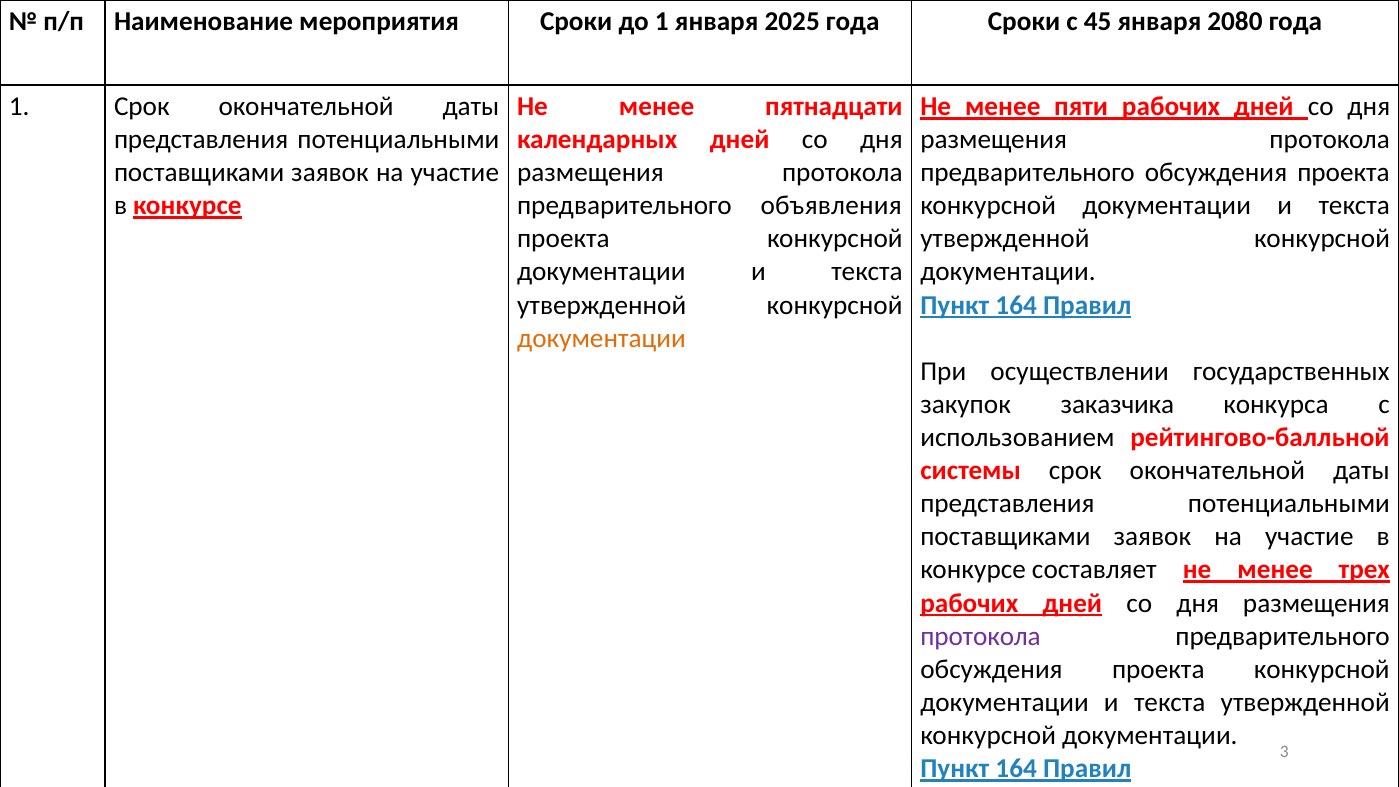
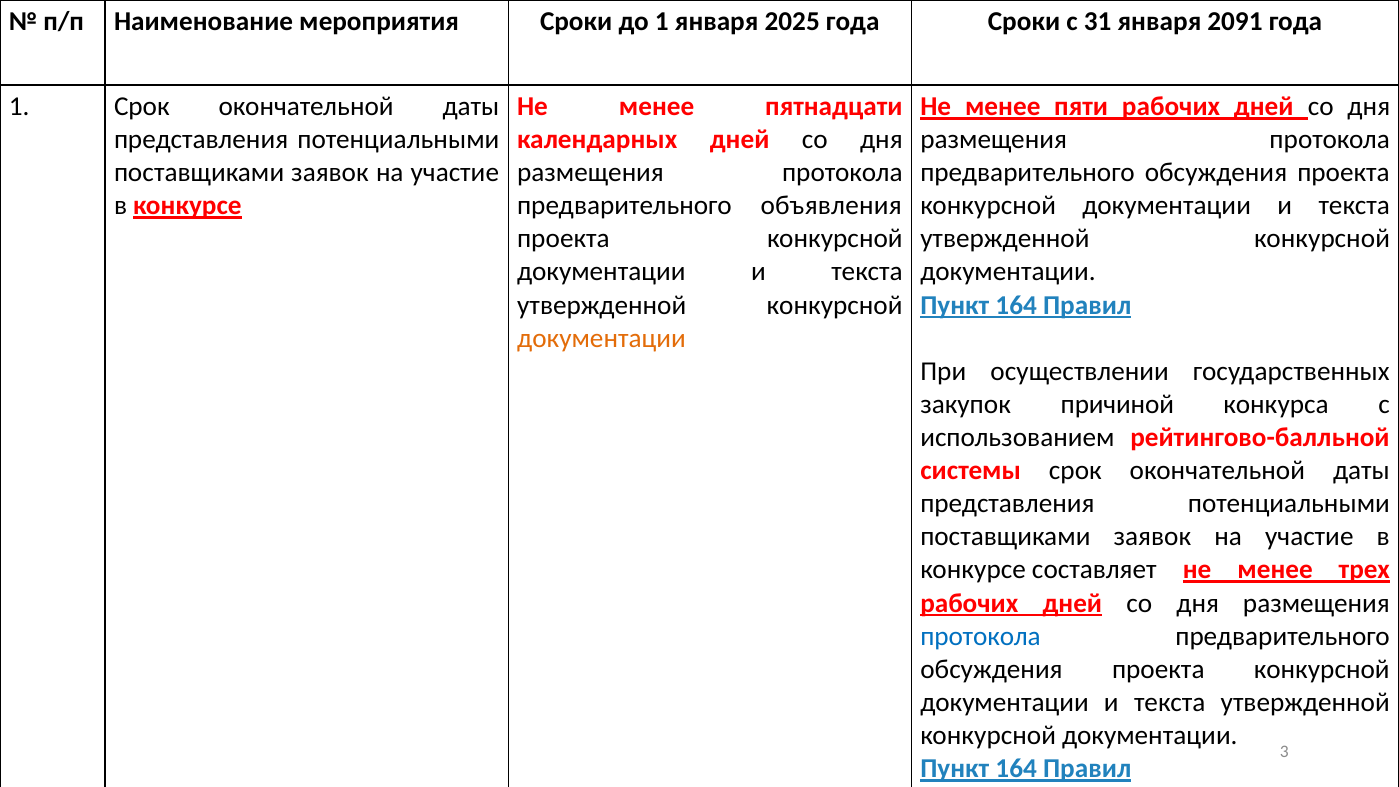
45: 45 -> 31 (1098, 21)
2080: 2080 -> 2091 (1235, 21)
заказчика: заказчика -> причиной (1117, 404)
протокола colour: purple -> blue (981, 636)
